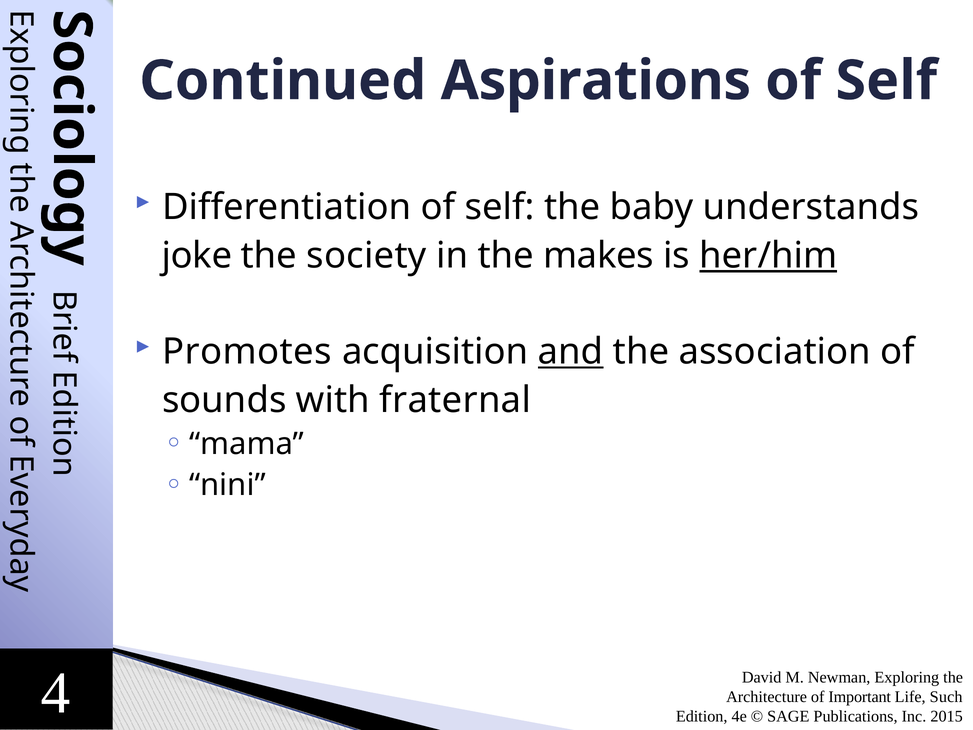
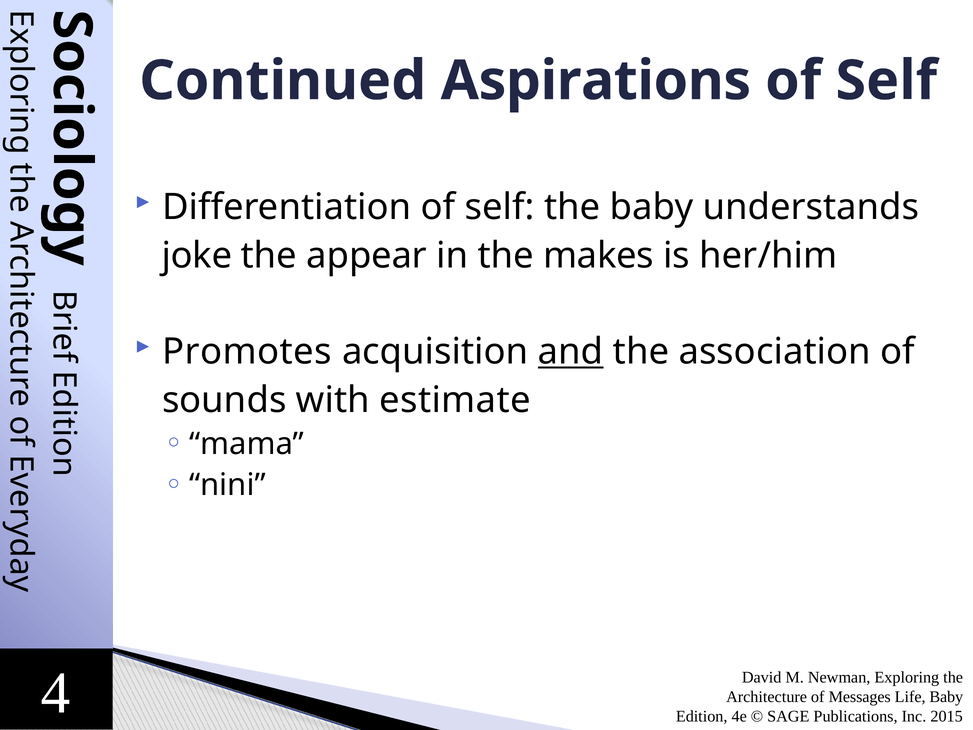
society: society -> appear (367, 255)
her/him underline: present -> none (768, 255)
fraternal: fraternal -> estimate (455, 400)
Important: Important -> Messages (860, 697)
Life Such: Such -> Baby (946, 697)
